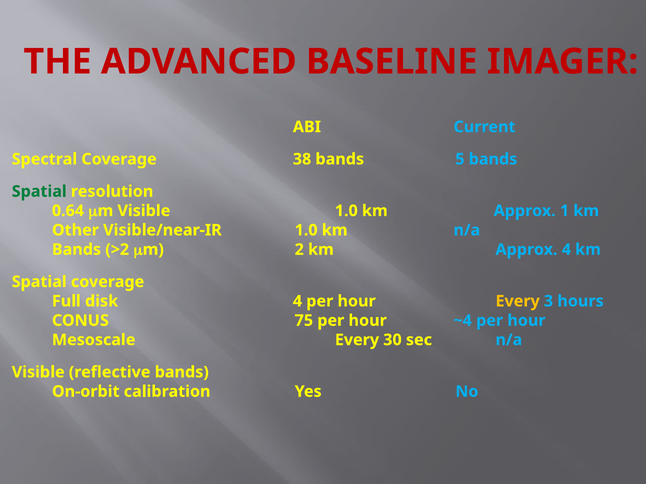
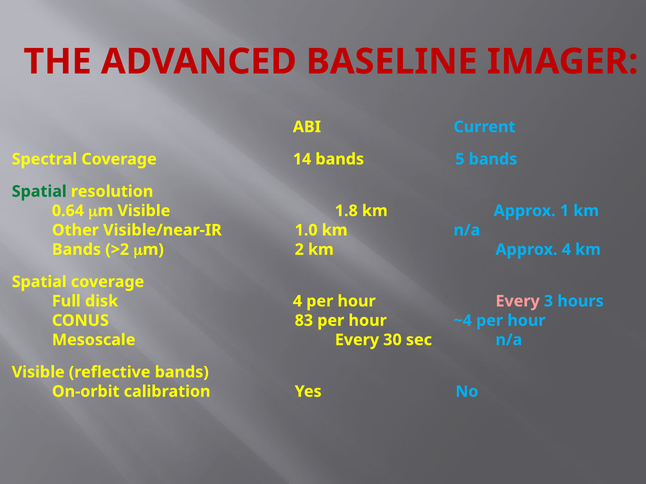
38: 38 -> 14 (302, 159)
Visible 1.0: 1.0 -> 1.8 (346, 211)
Every colour: yellow -> pink (518, 301)
75: 75 -> 83 (304, 321)
